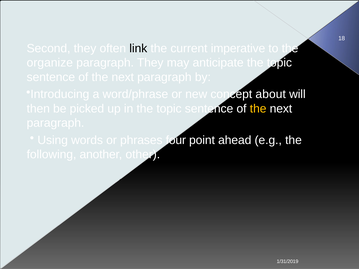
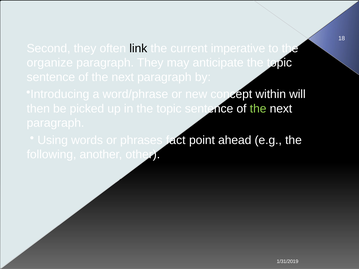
about: about -> within (271, 94)
the colour: yellow -> light green (258, 109)
four: four -> fact (176, 140)
